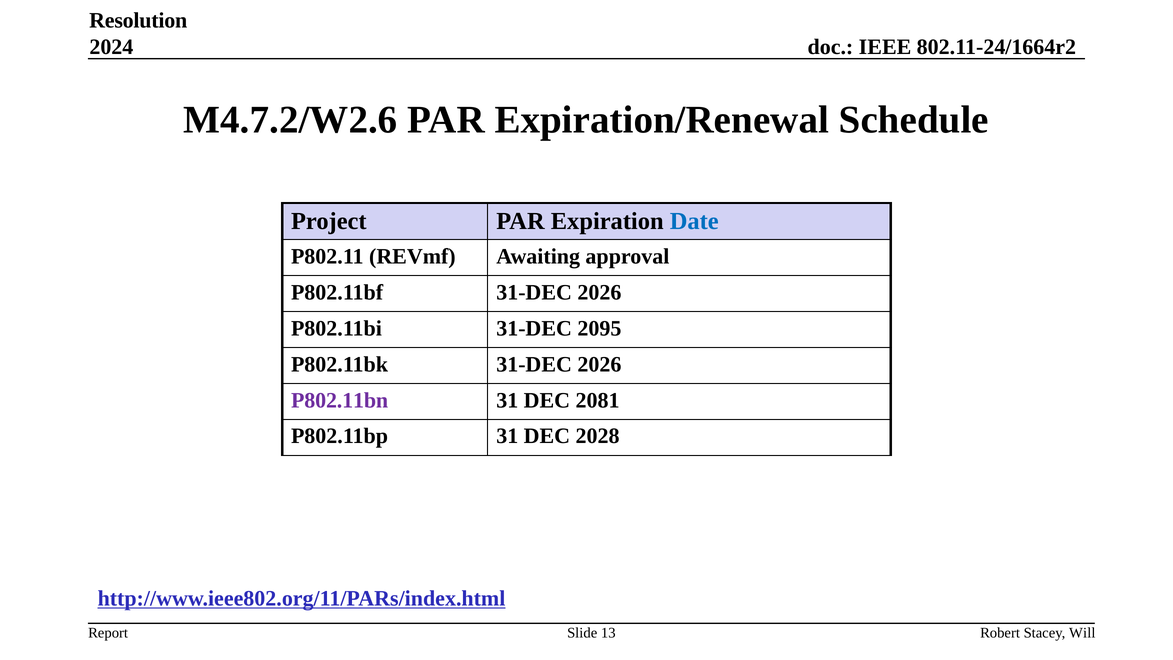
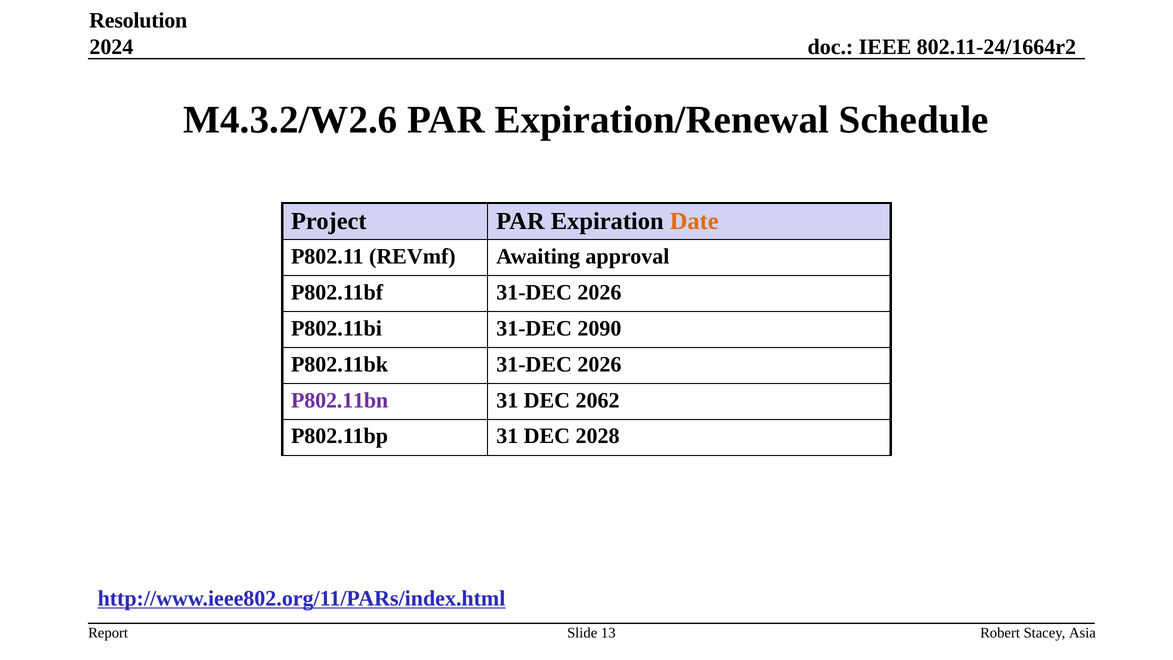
M4.7.2/W2.6: M4.7.2/W2.6 -> M4.3.2/W2.6 (290, 120)
Date colour: blue -> orange (694, 221)
2095: 2095 -> 2090 (599, 328)
2081: 2081 -> 2062 (598, 400)
Will: Will -> Asia (1082, 633)
